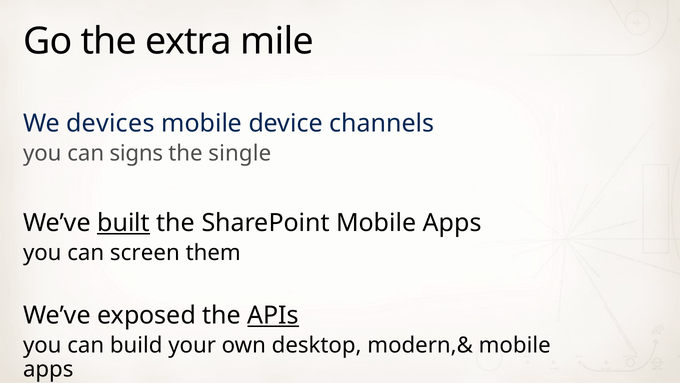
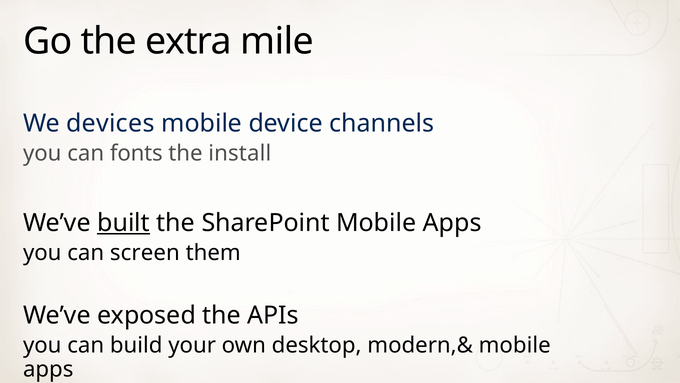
signs: signs -> fonts (136, 153)
single: single -> install (240, 153)
APIs underline: present -> none (273, 315)
